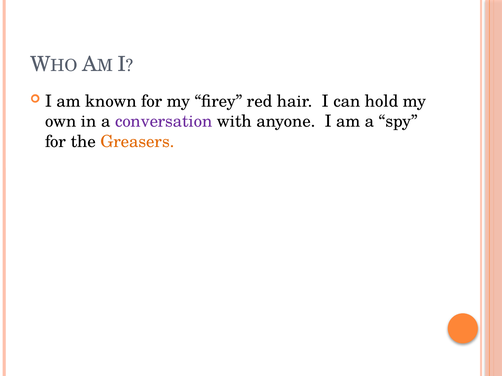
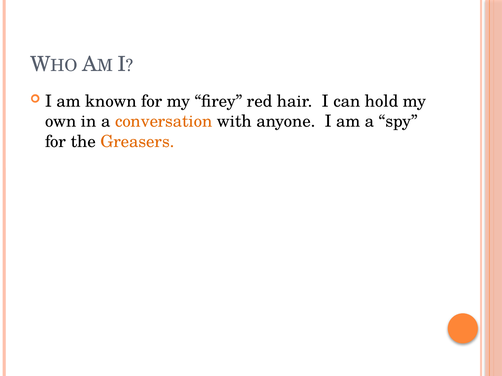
conversation colour: purple -> orange (164, 122)
